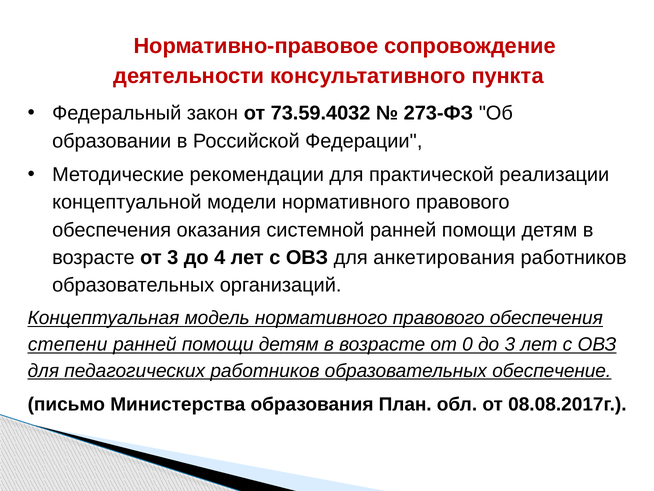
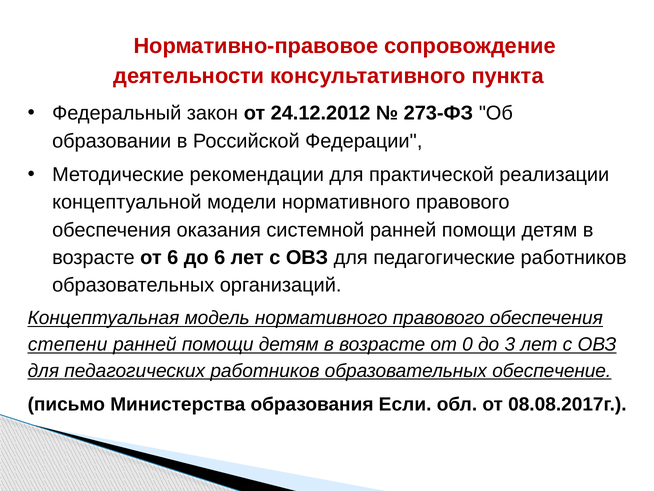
73.59.4032: 73.59.4032 -> 24.12.2012 (321, 113)
от 3: 3 -> 6 (173, 257)
до 4: 4 -> 6 (220, 257)
анкетирования: анкетирования -> педагогические (444, 257)
План: План -> Если (405, 404)
